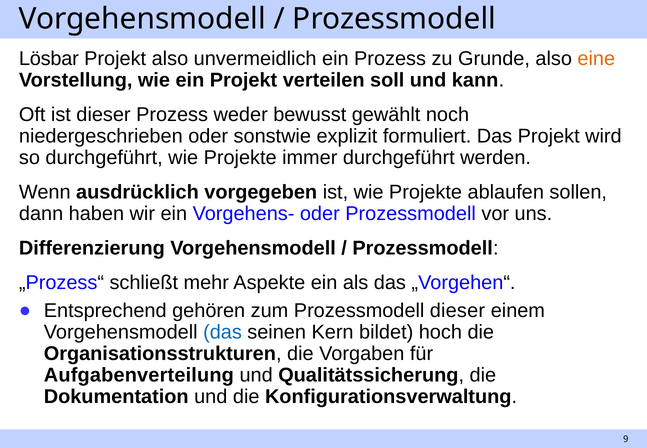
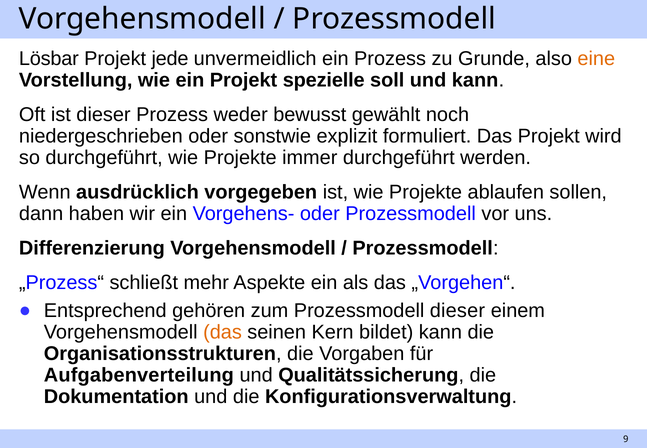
Projekt also: also -> jede (170, 59)
verteilen: verteilen -> spezielle (324, 80)
das colour: blue -> orange (223, 332)
bildet hoch: hoch -> kann (440, 332)
